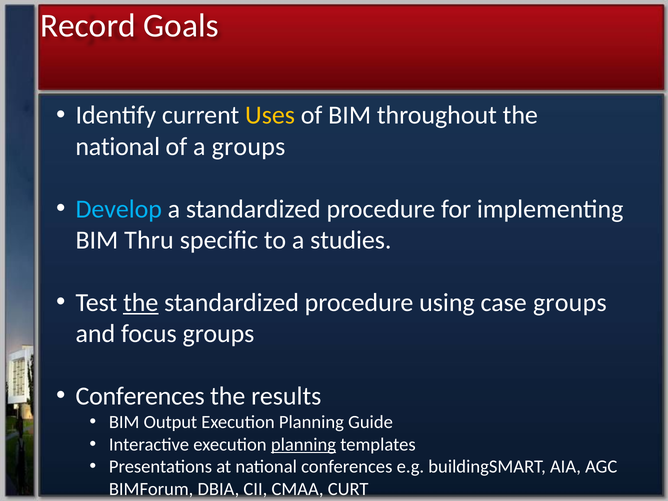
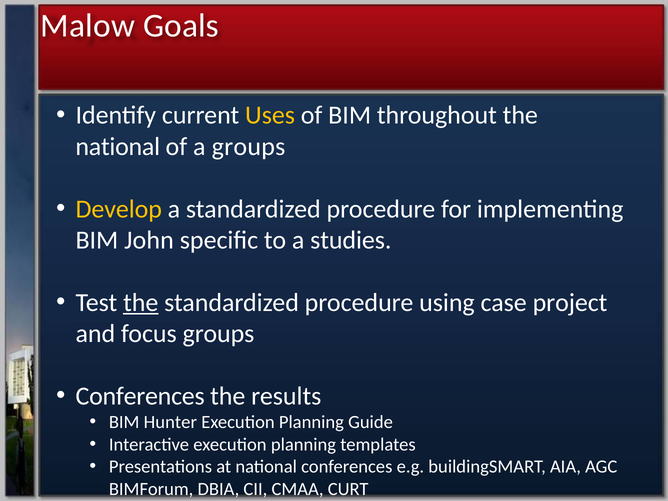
Record: Record -> Malow (88, 26)
Develop colour: light blue -> yellow (119, 209)
Thru: Thru -> John (149, 240)
case groups: groups -> project (570, 303)
Output: Output -> Hunter (170, 422)
planning underline: present -> none (303, 445)
